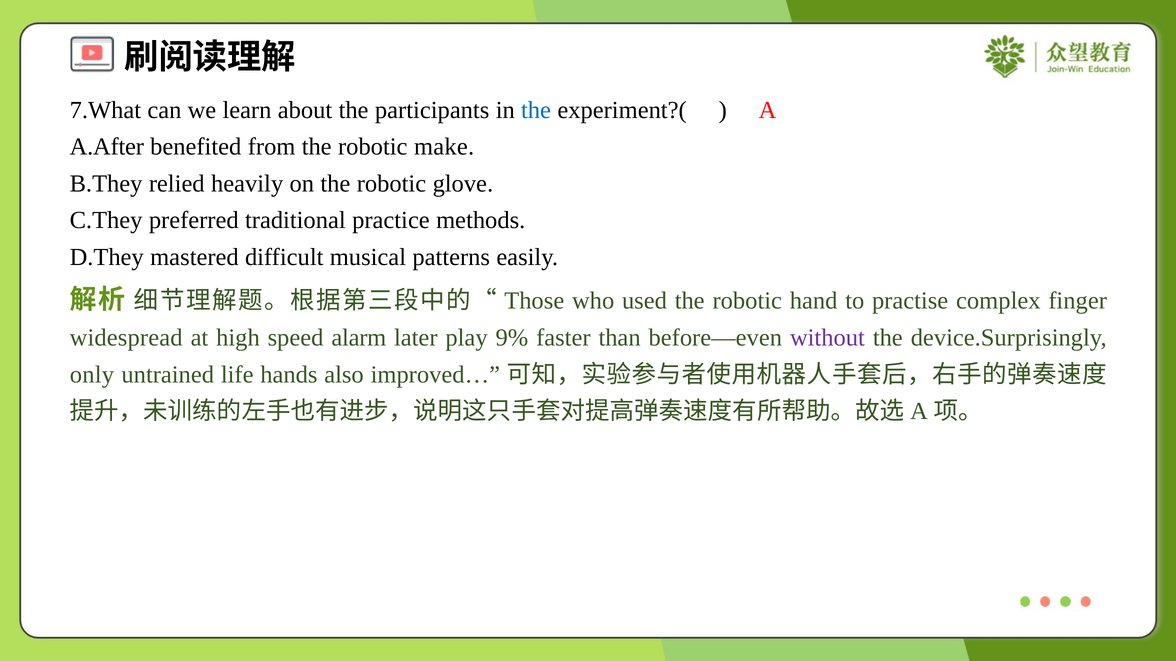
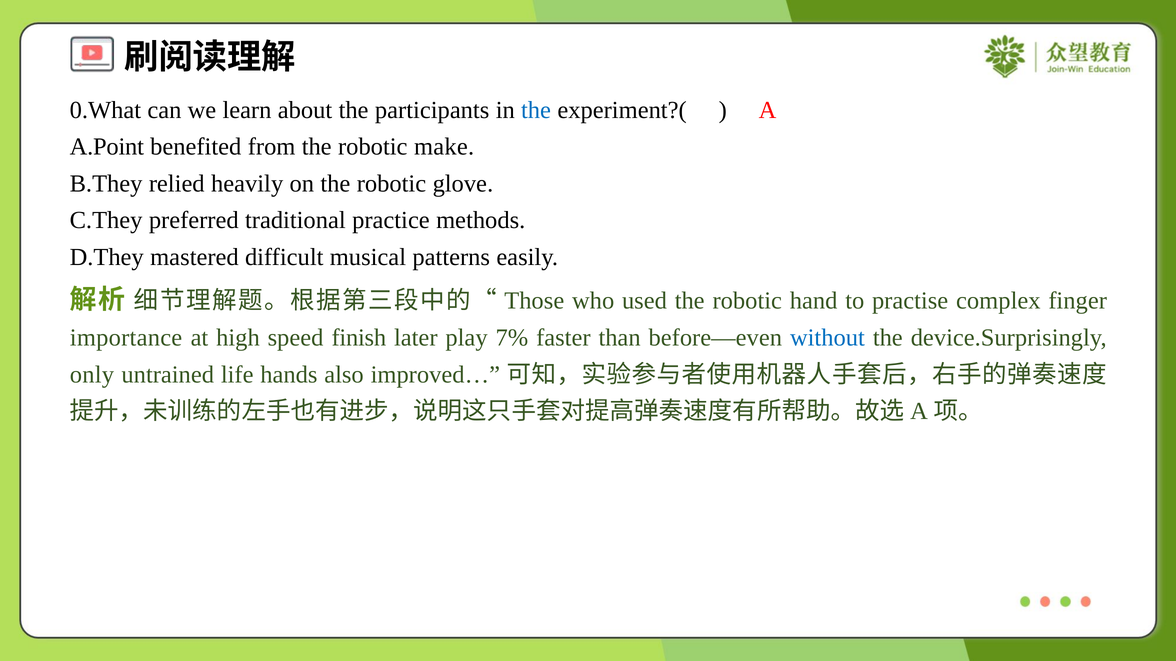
7.What: 7.What -> 0.What (105, 110)
A.After: A.After -> A.Point (107, 147)
widespread: widespread -> importance (126, 338)
alarm: alarm -> finish (359, 338)
9%: 9% -> 7% (512, 338)
without colour: purple -> blue (827, 338)
